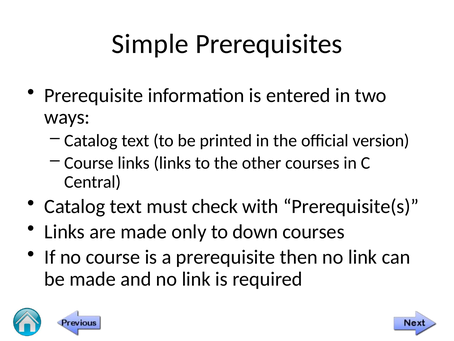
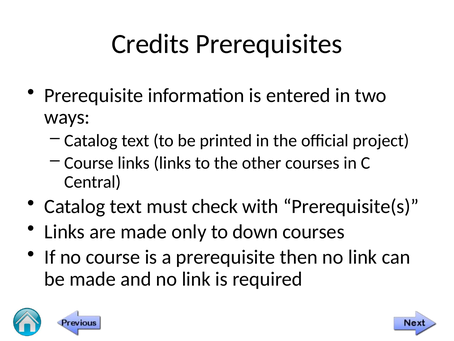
Simple: Simple -> Credits (150, 44)
version: version -> project (381, 140)
